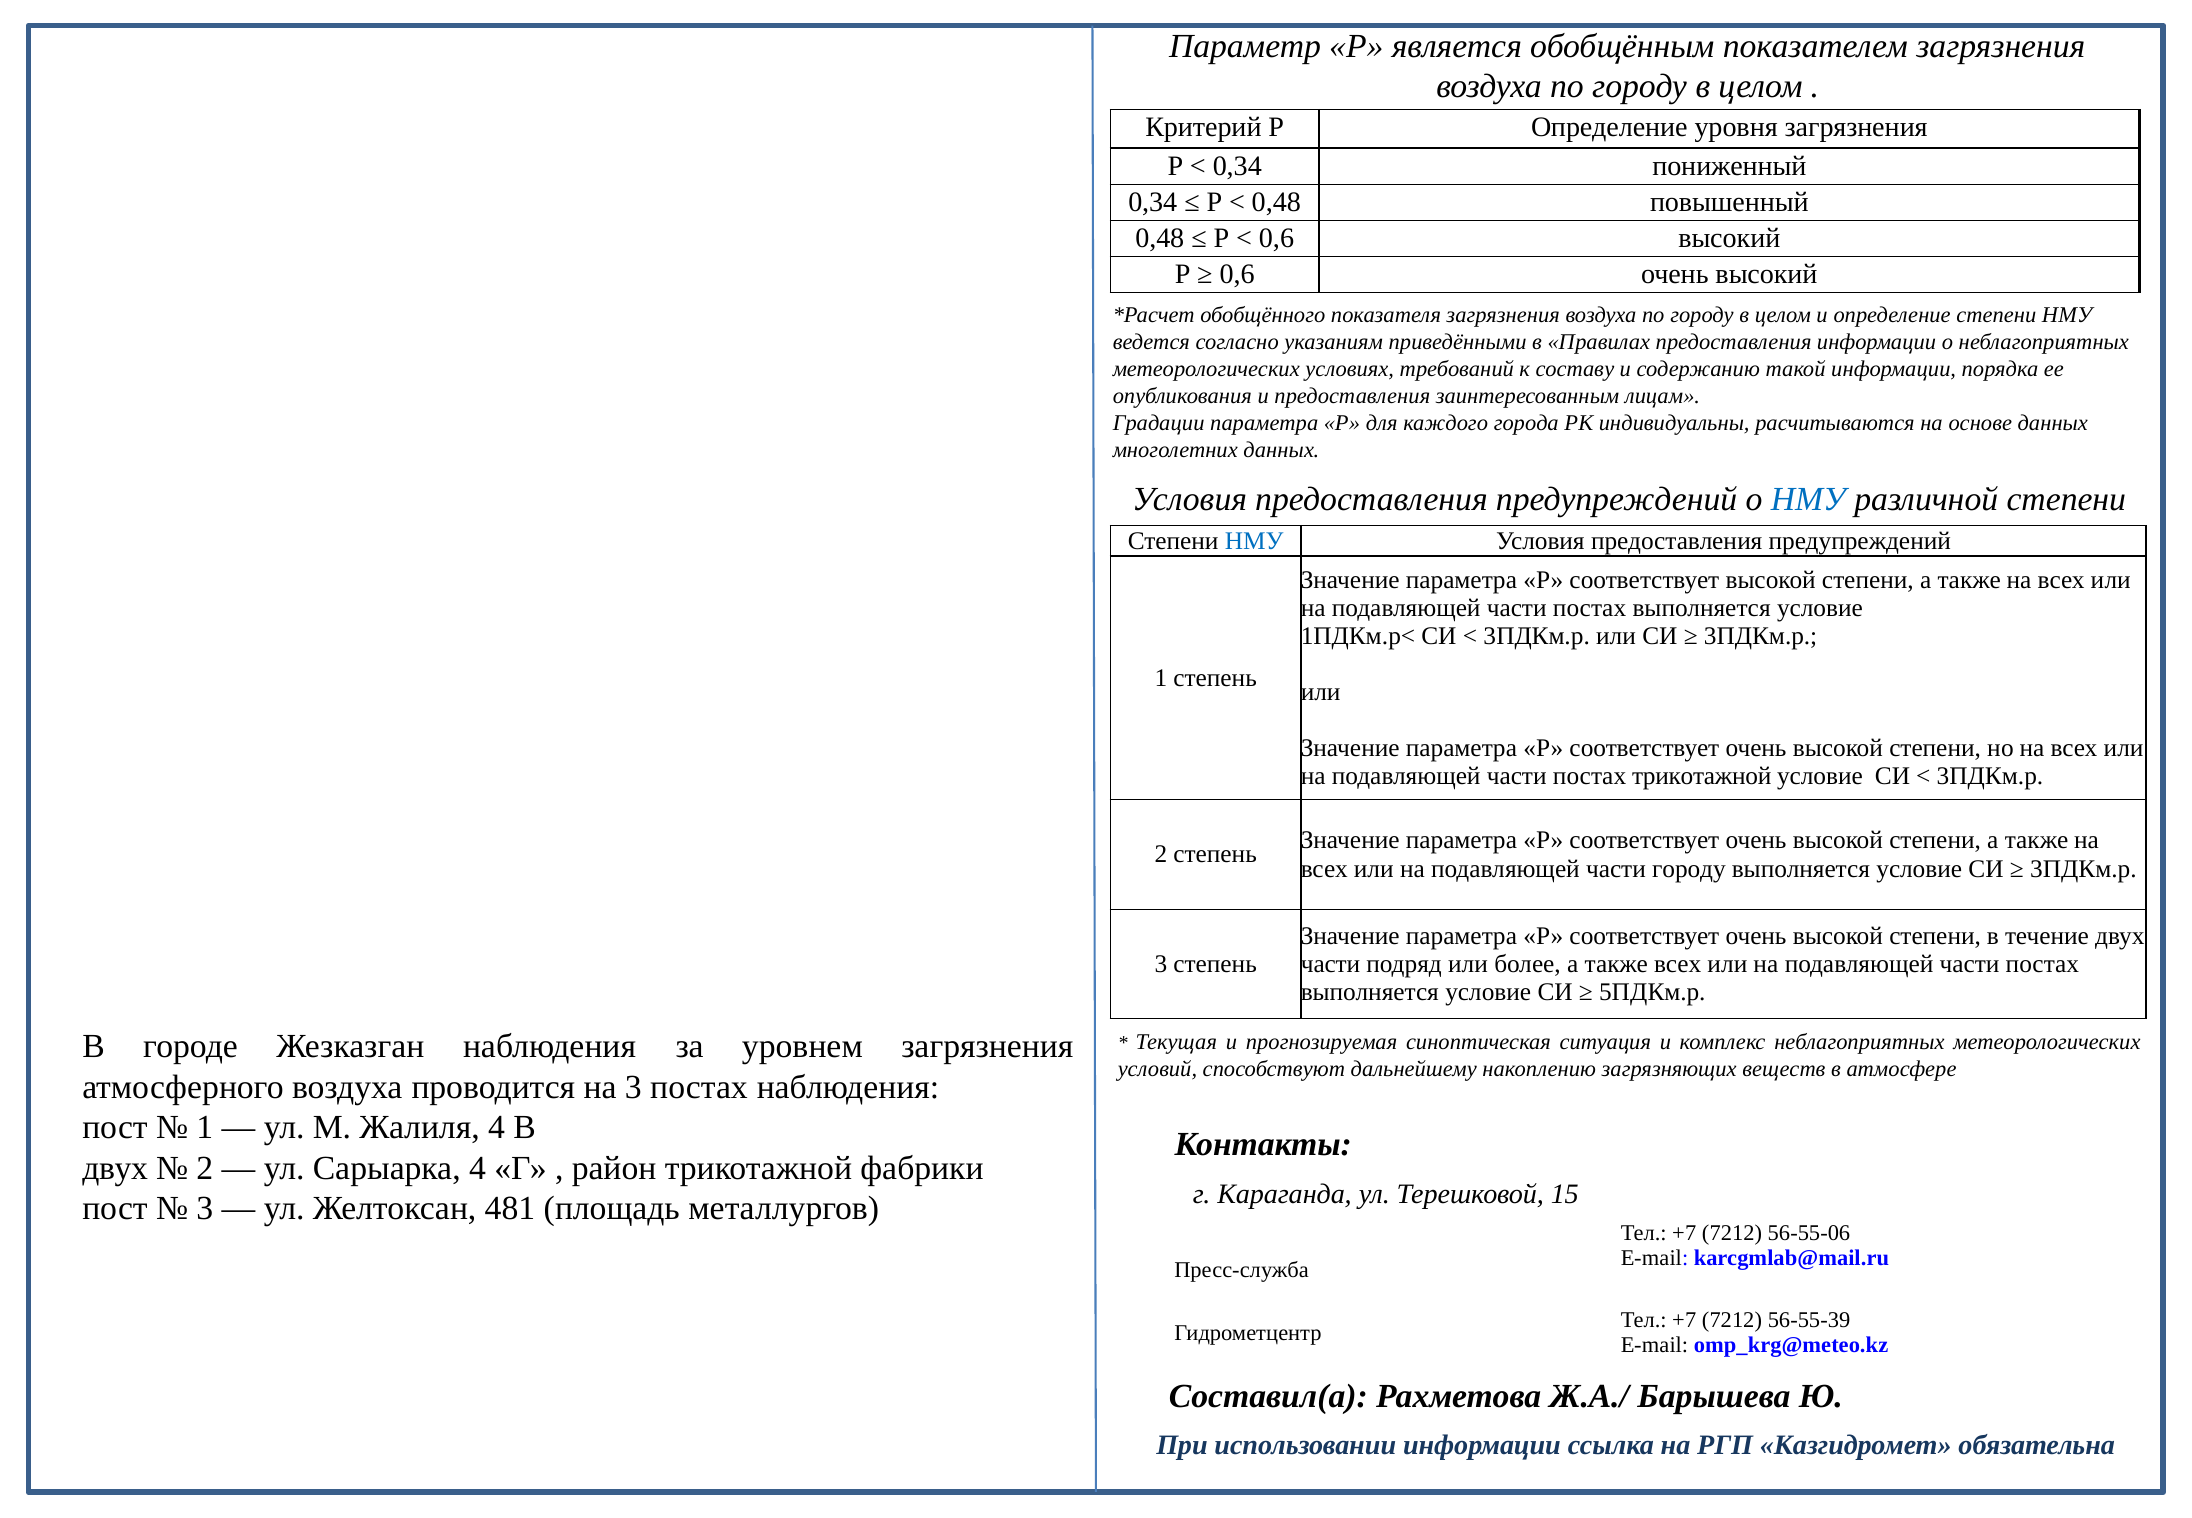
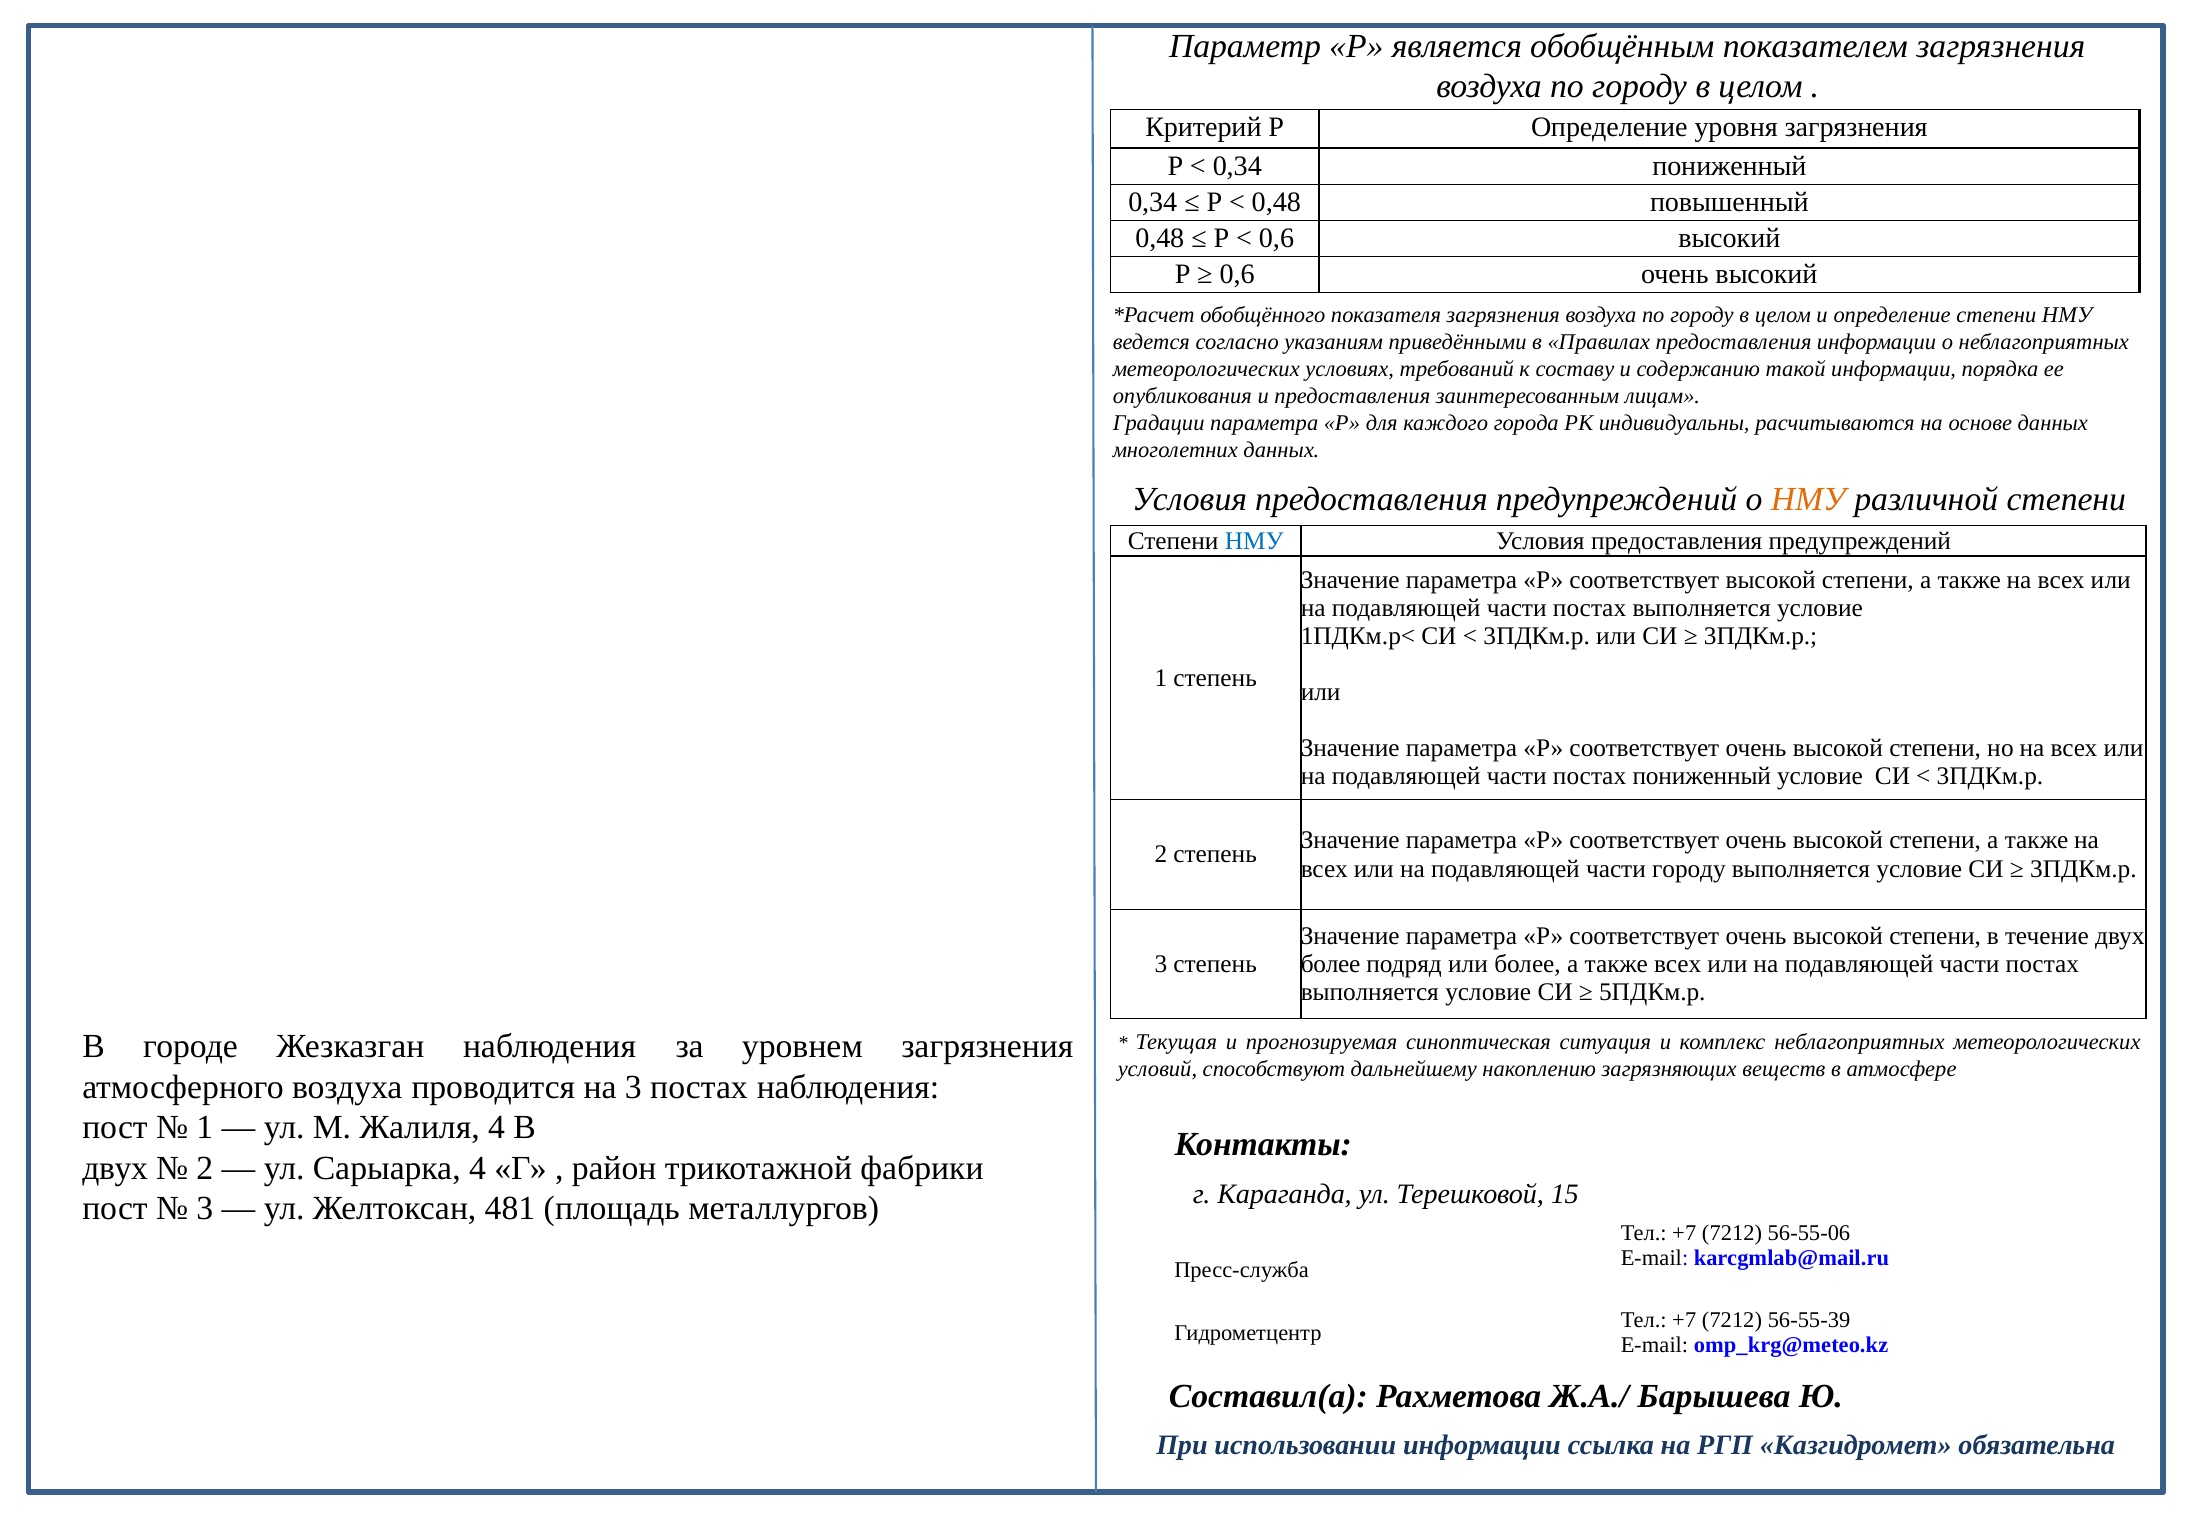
НМУ colour: blue -> orange (1808, 499)
постах трикотажной: трикотажной -> пониженный (1702, 776)
части: части -> более (1331, 964)
